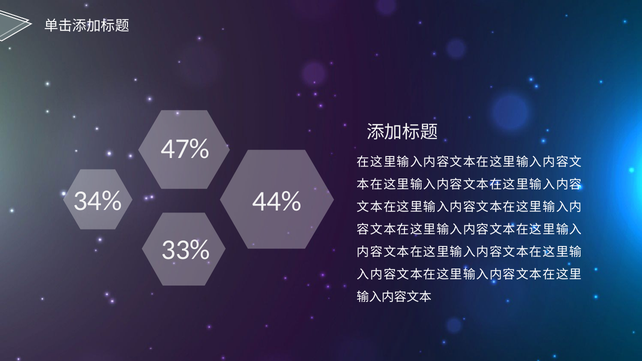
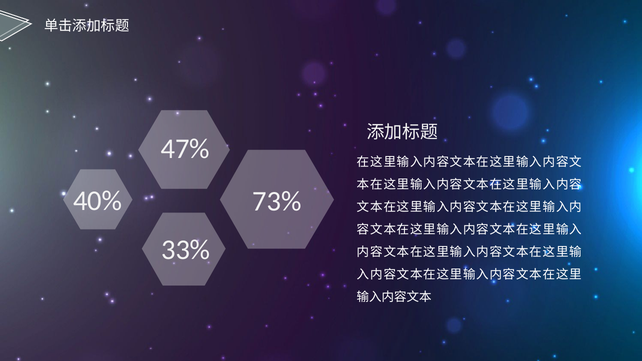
34%: 34% -> 40% (98, 201)
44%: 44% -> 73% (277, 201)
